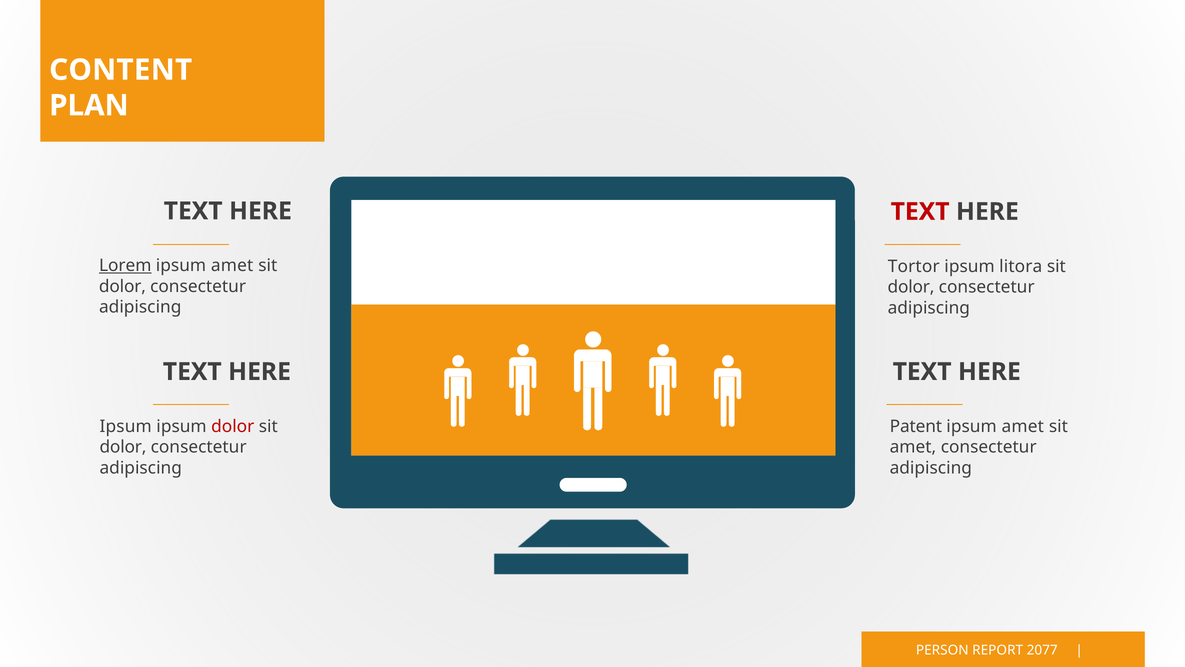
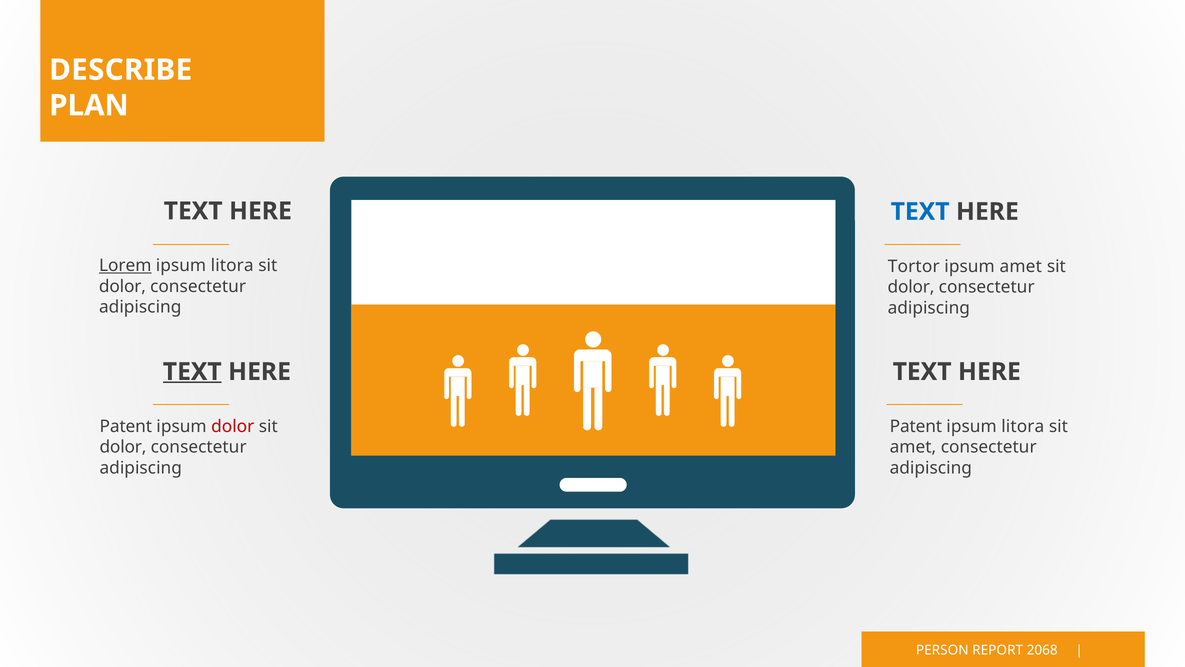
CONTENT: CONTENT -> DESCRIBE (121, 70)
TEXT colour: red -> blue (920, 212)
amet: amet -> litora (232, 266)
ipsum litora: litora -> amet (1021, 266)
TEXT underline: none -> present (192, 371)
Ipsum: Ipsum -> Patent (126, 426)
amet: amet -> litora (1023, 426)
2077: 2077 -> 2068 (1042, 650)
